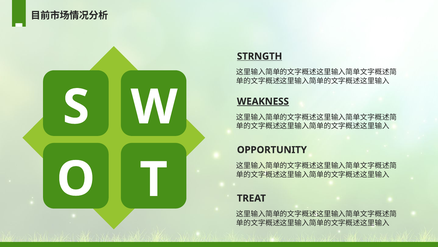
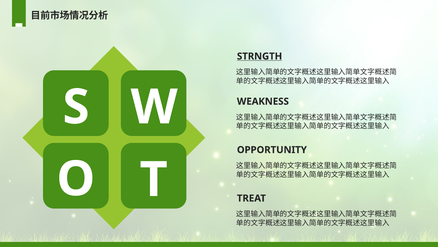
WEAKNESS underline: present -> none (263, 101)
